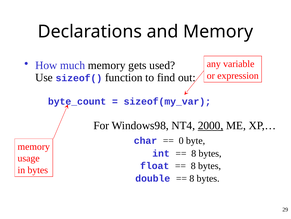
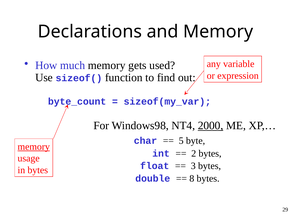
0: 0 -> 5 (181, 140)
memory underline: none -> present (34, 146)
8: 8 -> 2 (194, 153)
8: 8 -> 3 (193, 165)
